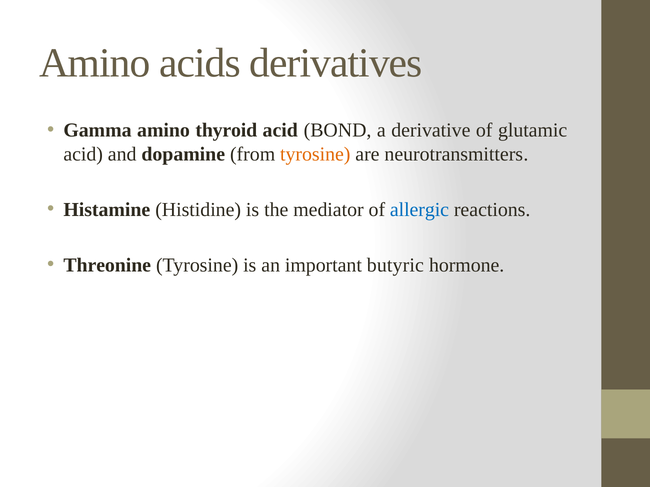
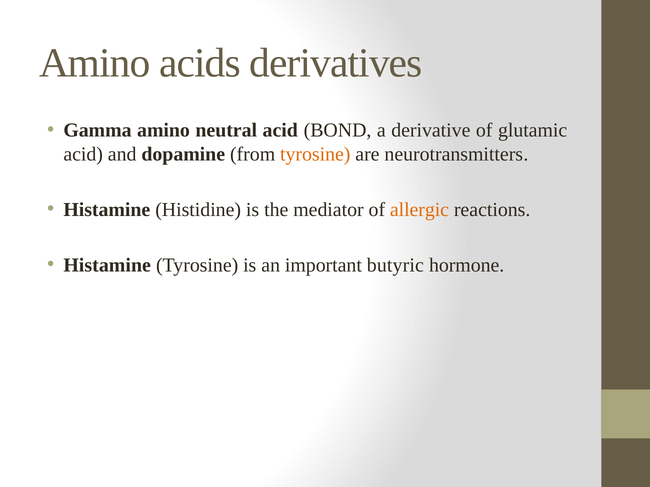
thyroid: thyroid -> neutral (226, 130)
allergic colour: blue -> orange (420, 210)
Threonine: Threonine -> Histamine (107, 265)
